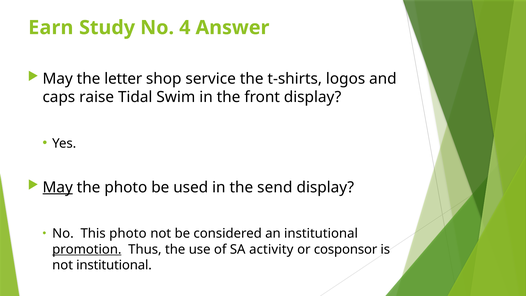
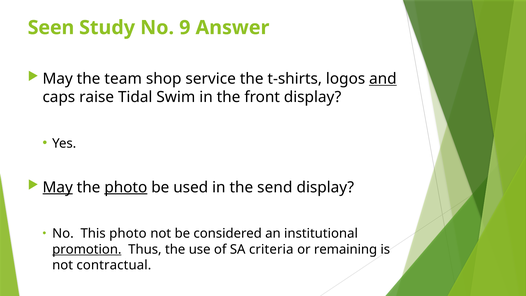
Earn: Earn -> Seen (51, 28)
4: 4 -> 9 (185, 28)
letter: letter -> team (123, 79)
and underline: none -> present (383, 79)
photo underline: none -> present (126, 187)
activity: activity -> criteria (271, 249)
cosponsor: cosponsor -> remaining (346, 249)
not institutional: institutional -> contractual (114, 265)
